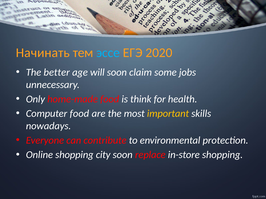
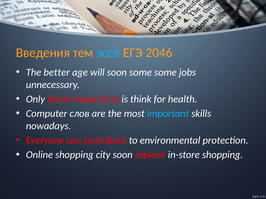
Начинать: Начинать -> Введения (43, 53)
2020: 2020 -> 2046 (159, 53)
soon claim: claim -> some (141, 73)
Computer food: food -> слов (79, 114)
important colour: yellow -> light blue (168, 114)
